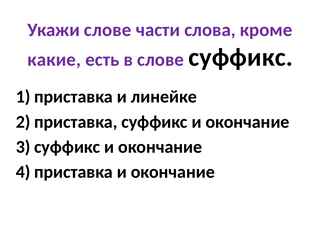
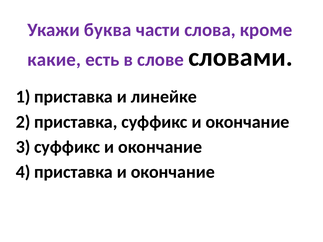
Укажи слове: слове -> буква (108, 30)
слове суффикс: суффикс -> словами (241, 57)
